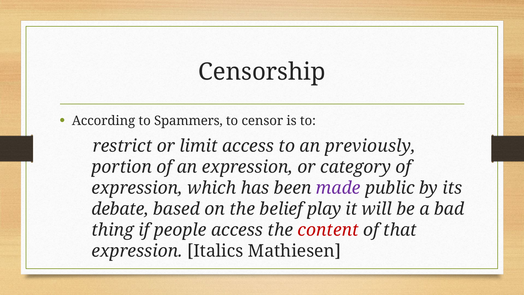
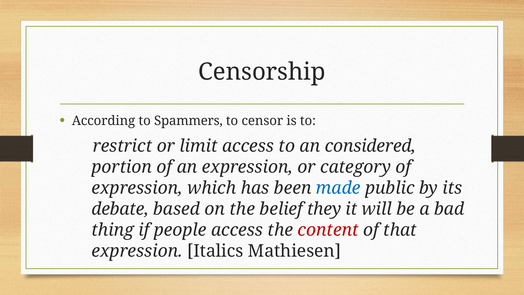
previously: previously -> considered (370, 146)
made colour: purple -> blue (338, 188)
play: play -> they (324, 209)
